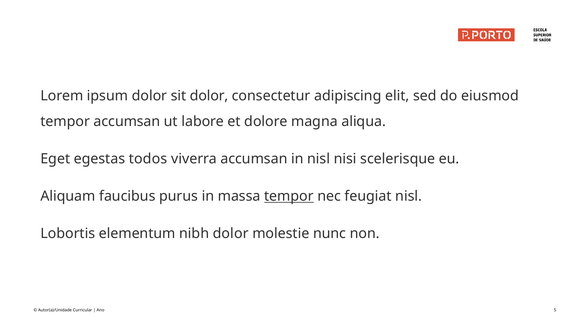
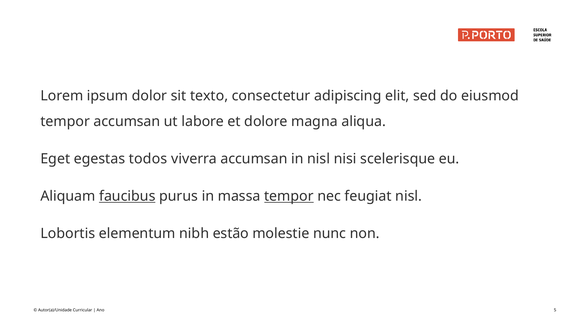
sit dolor: dolor -> texto (209, 96)
faucibus underline: none -> present (127, 196)
nibh dolor: dolor -> estão (231, 233)
